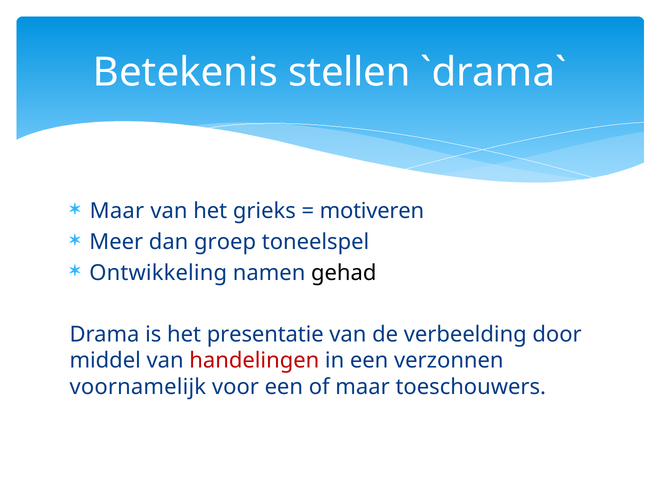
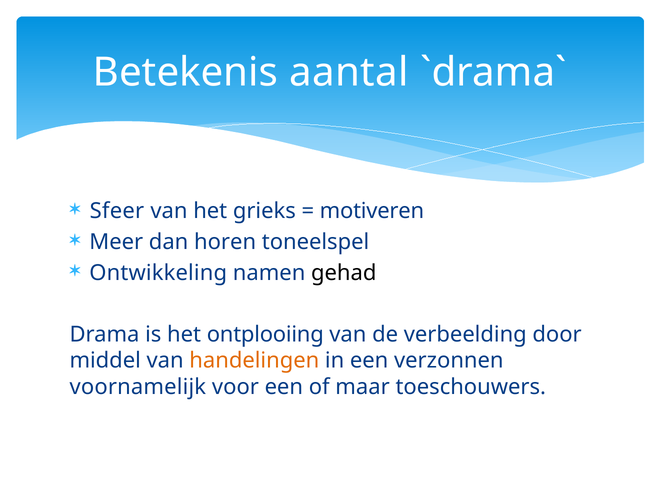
stellen: stellen -> aantal (349, 72)
Maar: Maar -> Sfeer (117, 211)
groep: groep -> horen (225, 242)
presentatie: presentatie -> ontplooiing (265, 334)
handelingen colour: red -> orange (254, 361)
